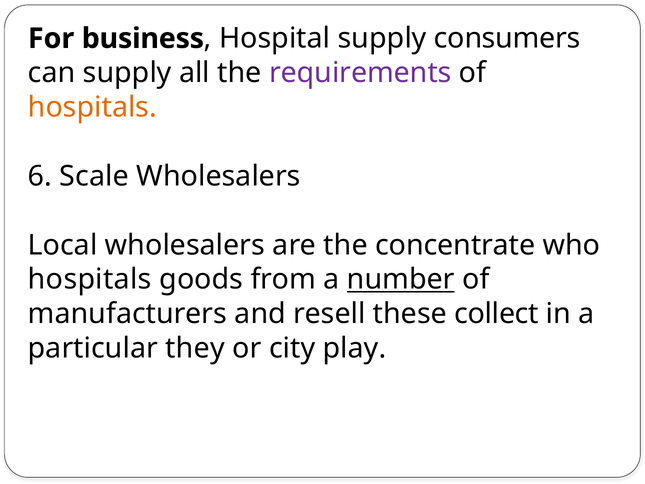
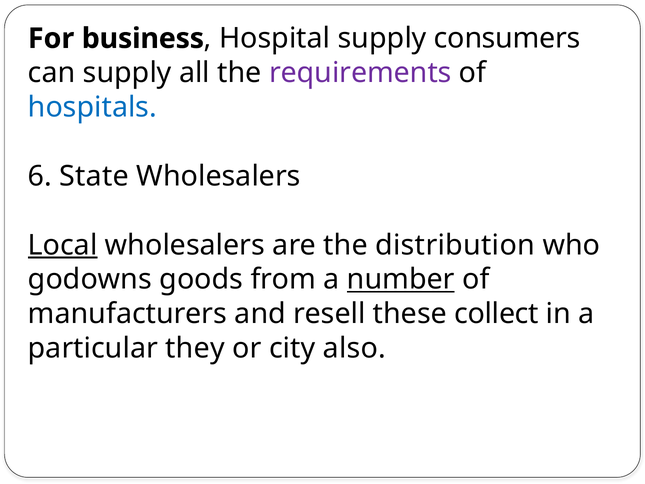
hospitals colour: orange -> blue (92, 107)
Scale: Scale -> State (94, 176)
Local underline: none -> present (63, 245)
concentrate: concentrate -> distribution (455, 245)
hospitals: hospitals -> godowns (90, 279)
play: play -> also (354, 348)
